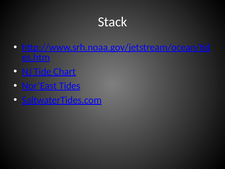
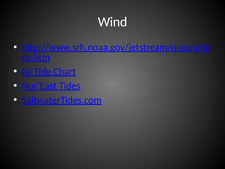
Stack: Stack -> Wind (113, 22)
